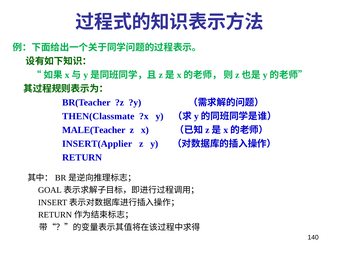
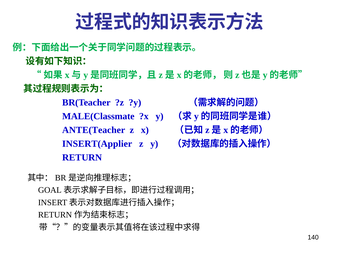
THEN(Classmate: THEN(Classmate -> MALE(Classmate (98, 116)
MALE(Teacher: MALE(Teacher -> ANTE(Teacher (94, 130)
